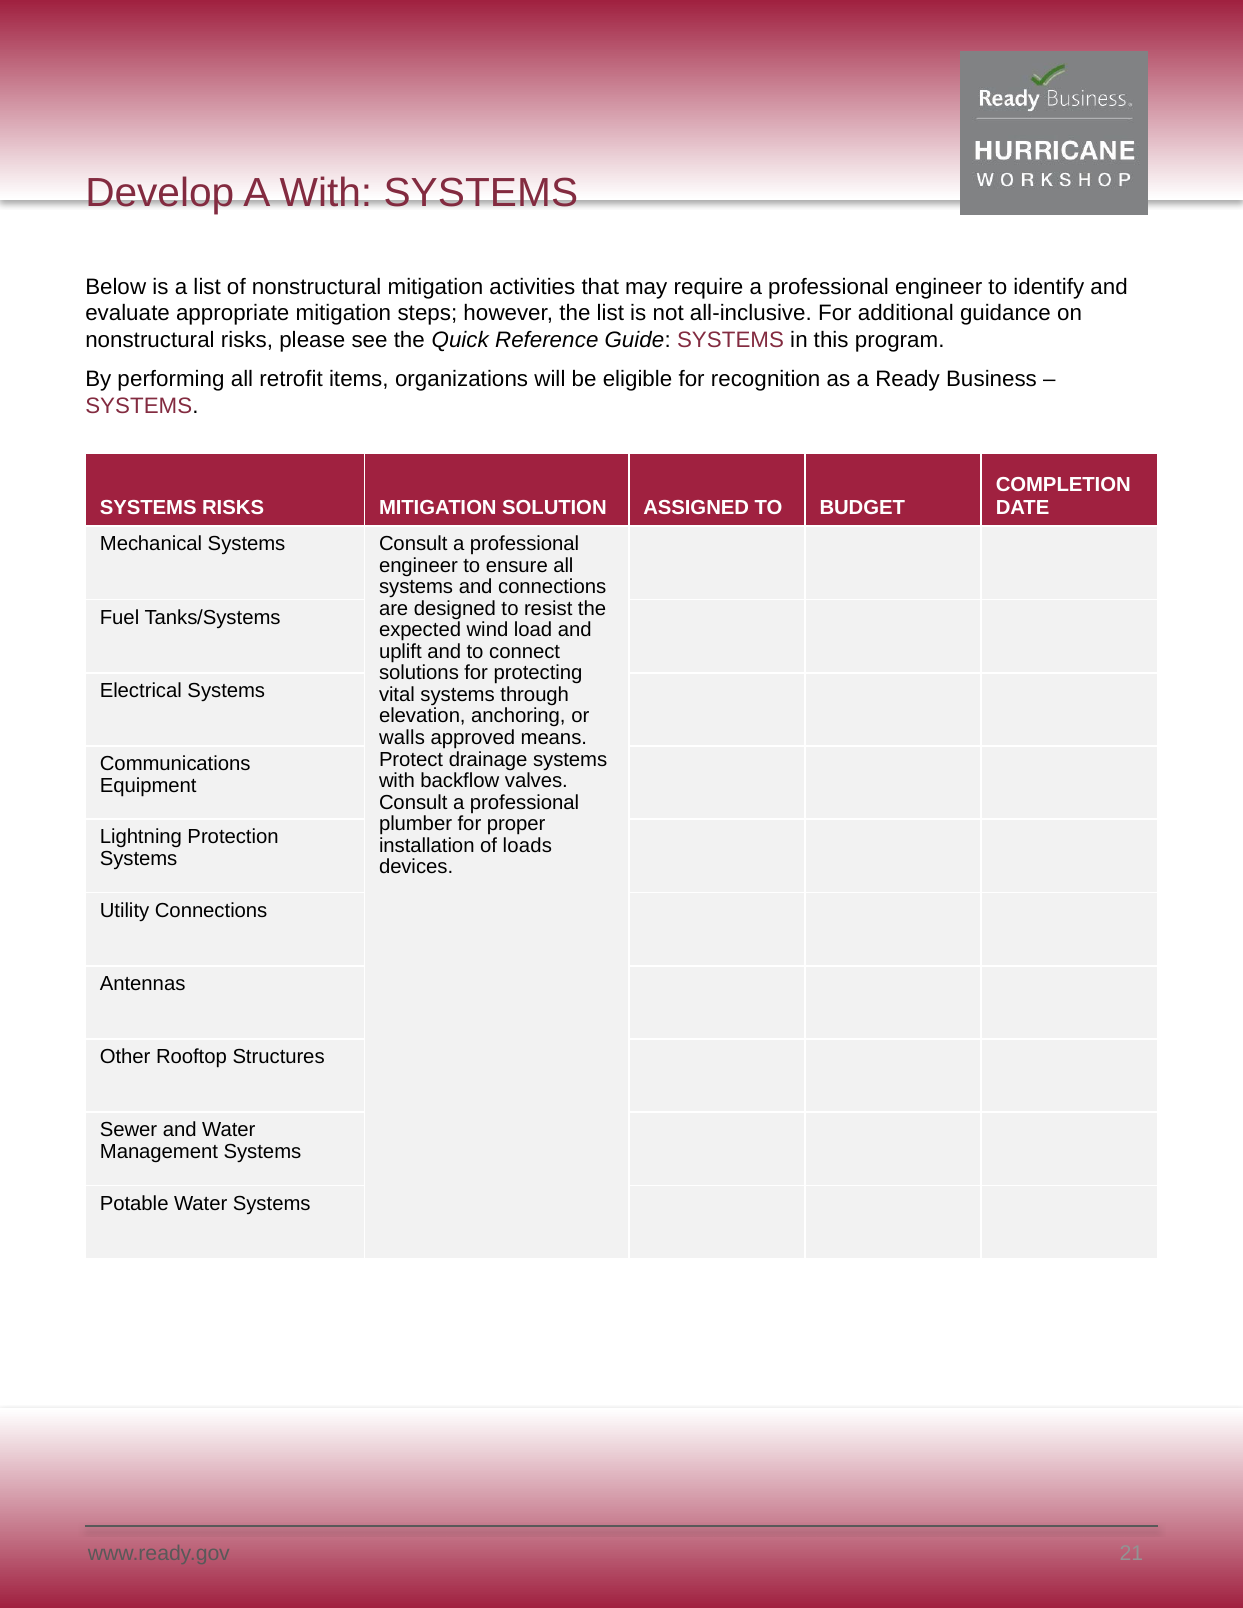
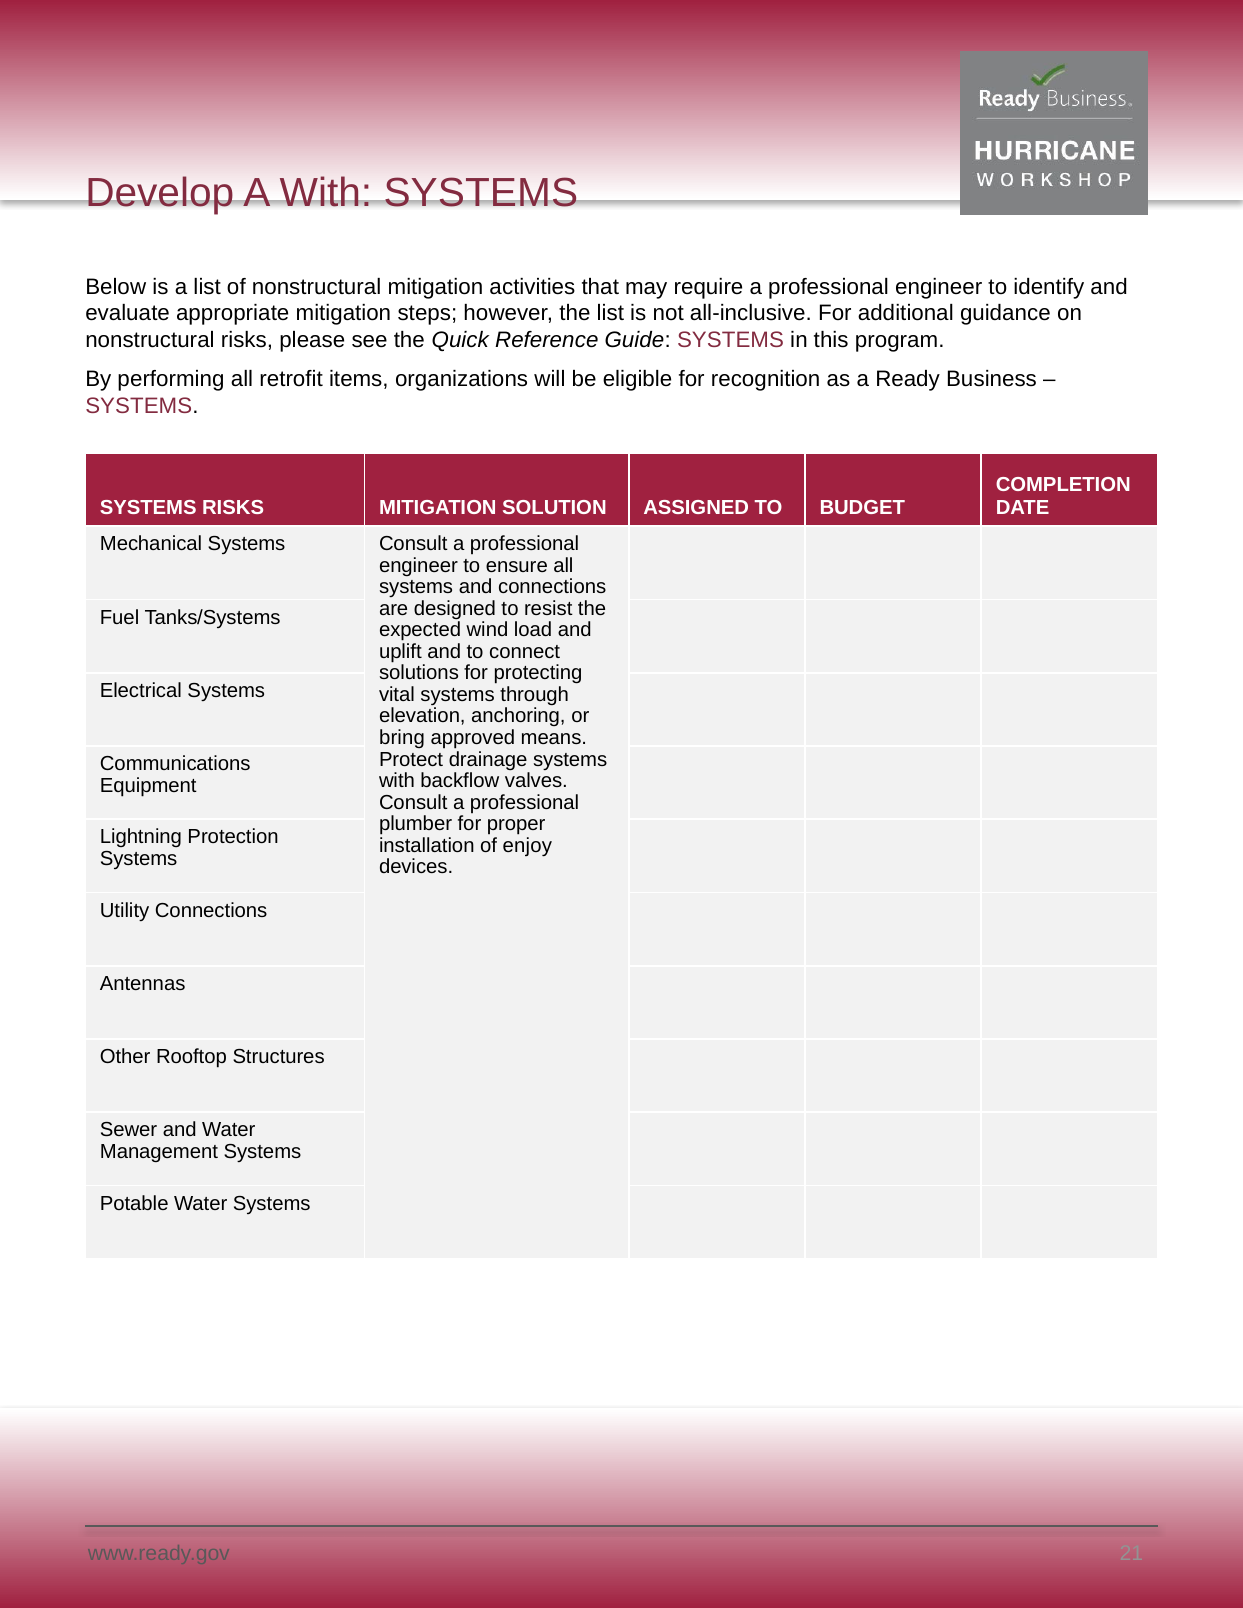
walls: walls -> bring (402, 738)
loads: loads -> enjoy (527, 846)
